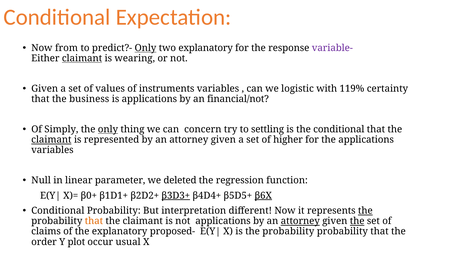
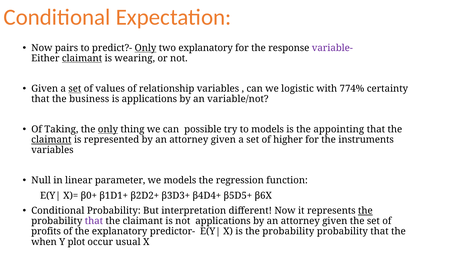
from: from -> pairs (67, 48)
set underline: none -> present (75, 89)
instruments: instruments -> relationship (167, 89)
119%: 119% -> 774% (352, 89)
financial/not: financial/not -> variable/not (238, 99)
Simply: Simply -> Taking (61, 129)
concern: concern -> possible (203, 129)
to settling: settling -> models (268, 129)
the conditional: conditional -> appointing (339, 129)
the applications: applications -> instruments (366, 140)
we deleted: deleted -> models (180, 180)
β3D3+ underline: present -> none (176, 195)
β6X underline: present -> none (263, 195)
that colour: orange -> purple (94, 221)
attorney underline: present -> none (300, 221)
the underline: present -> none (357, 221)
claims: claims -> profits (46, 231)
proposed-: proposed- -> predictor- (172, 231)
order: order -> when (44, 242)
